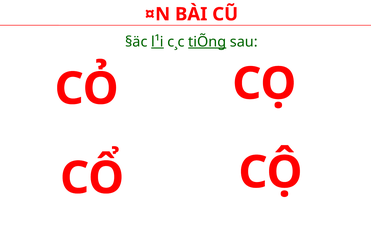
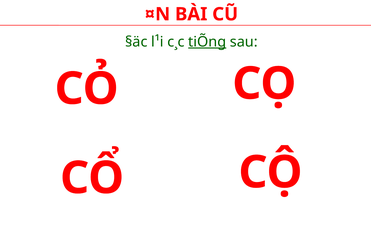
l¹i underline: present -> none (157, 42)
